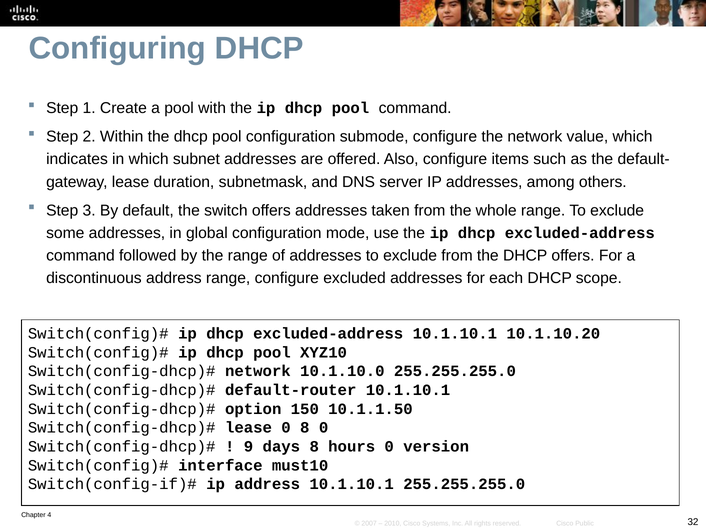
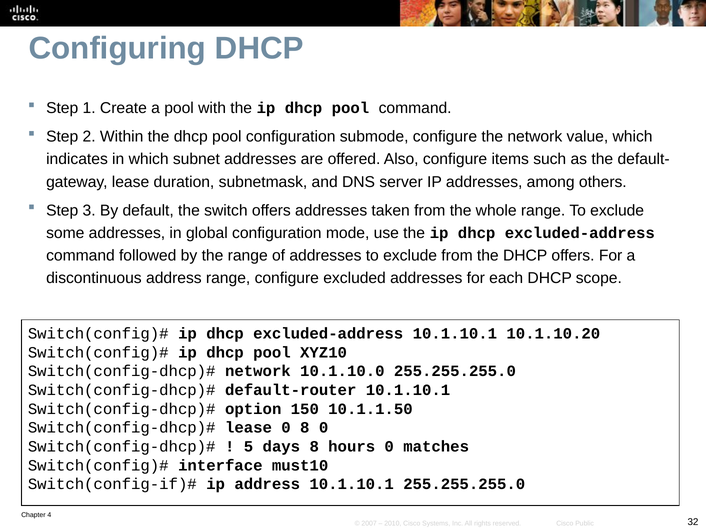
9: 9 -> 5 (249, 446)
version: version -> matches (436, 446)
